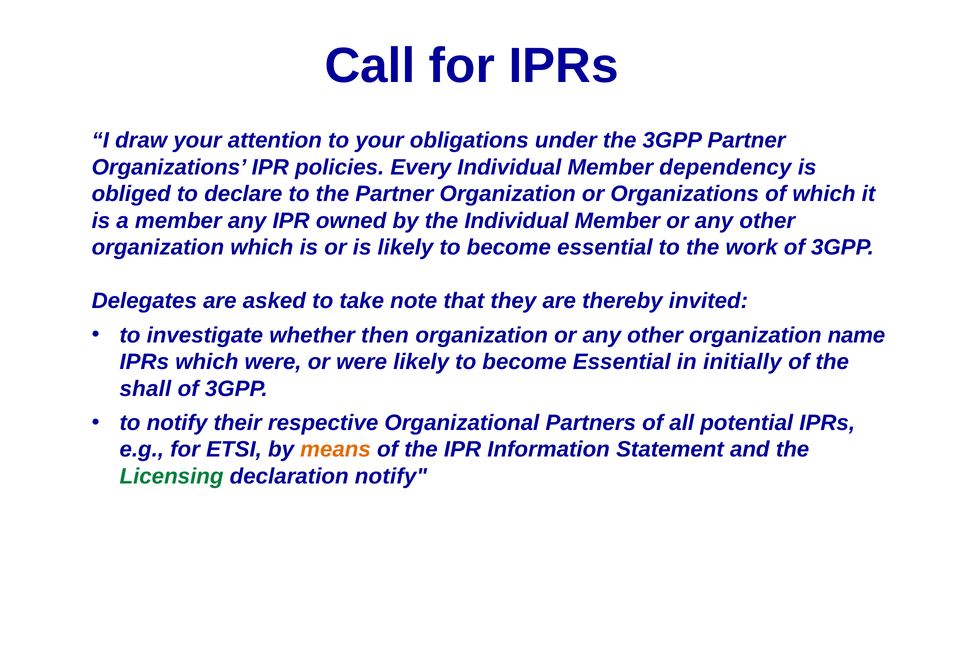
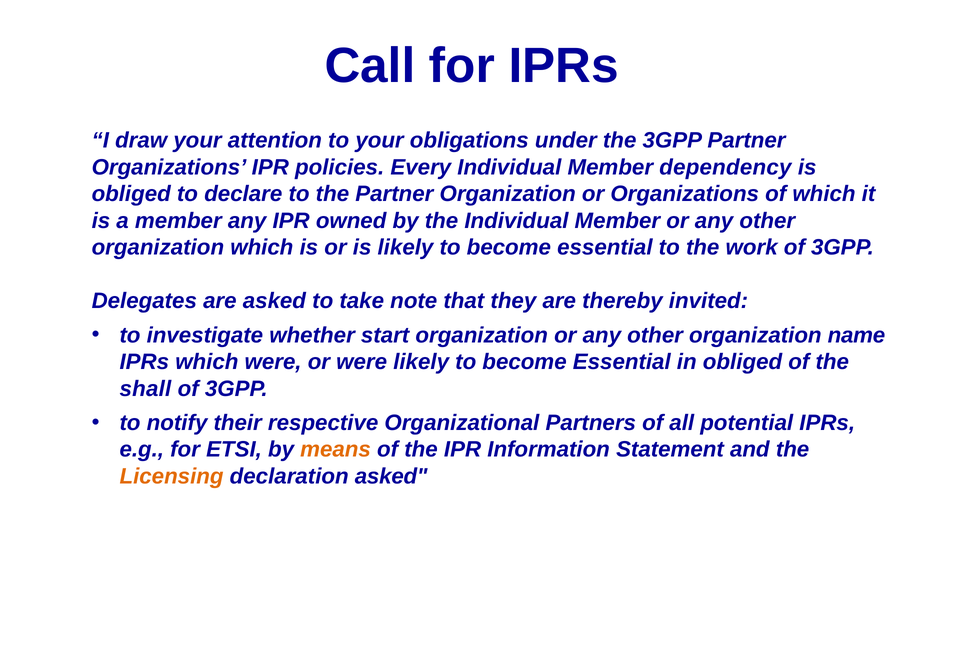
then: then -> start (385, 335)
in initially: initially -> obliged (743, 362)
Licensing colour: green -> orange (172, 477)
declaration notify: notify -> asked (391, 477)
